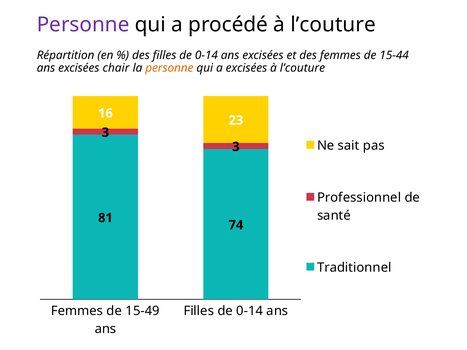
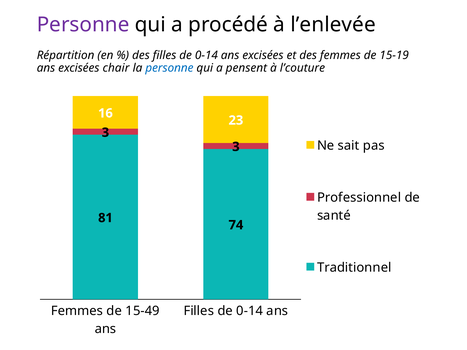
procédé à l’couture: l’couture -> l’enlevée (333, 25)
15-44: 15-44 -> 15-19 (394, 55)
personne colour: orange -> blue (169, 68)
a excisées: excisées -> pensent (246, 68)
